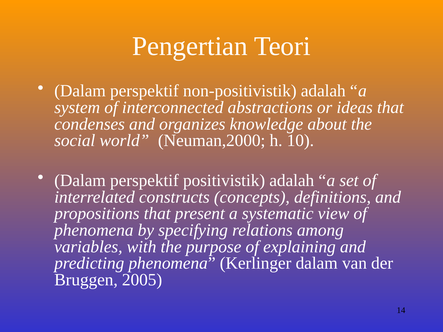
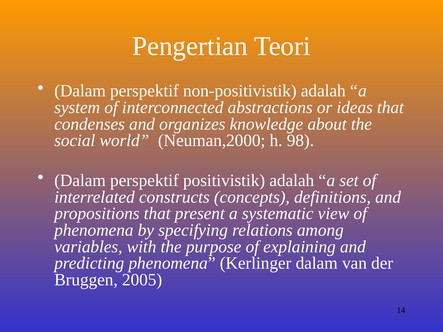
10: 10 -> 98 (300, 141)
